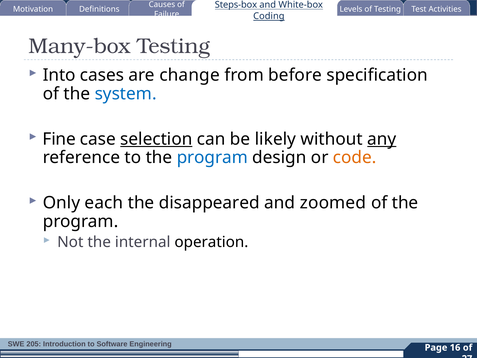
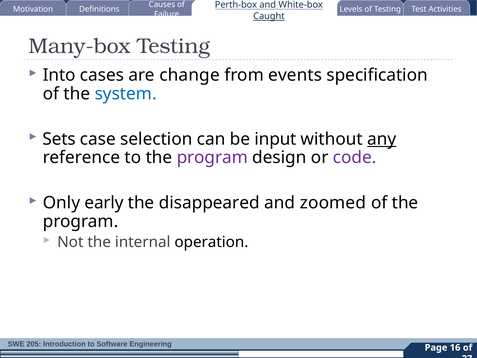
Steps-box: Steps-box -> Perth-box (236, 5)
Coding: Coding -> Caught (269, 16)
before: before -> events (295, 75)
Fine: Fine -> Sets (59, 139)
selection underline: present -> none (156, 139)
likely: likely -> input (276, 139)
program colour: blue -> purple (212, 158)
code colour: orange -> purple (355, 158)
each: each -> early (104, 203)
